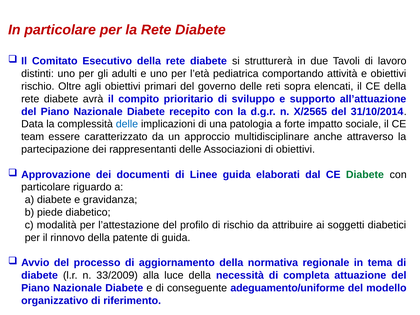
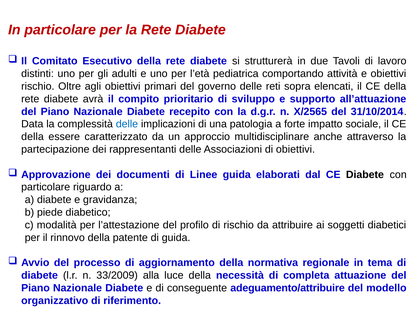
team: team -> della (33, 137)
Diabete colour: green -> black (365, 175)
adeguamento/uniforme: adeguamento/uniforme -> adeguamento/attribuire (288, 288)
